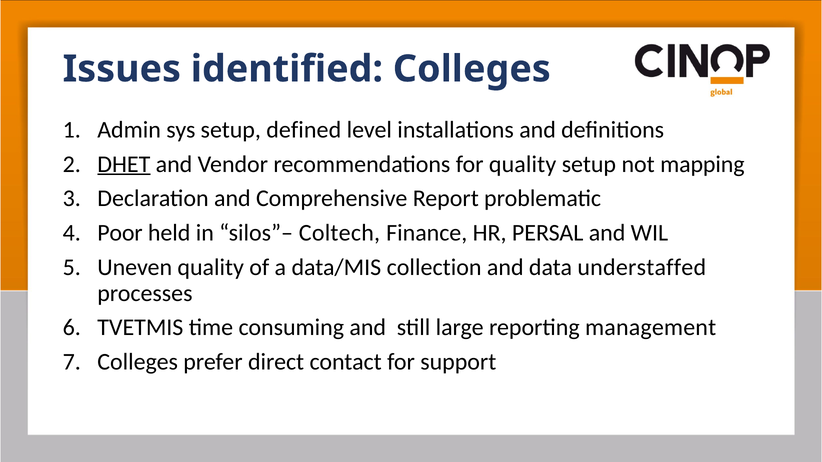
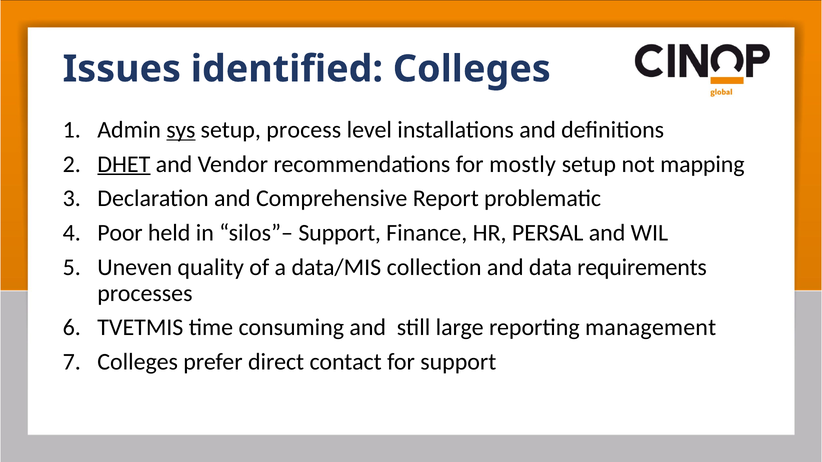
sys underline: none -> present (181, 130)
defined: defined -> process (304, 130)
for quality: quality -> mostly (523, 164)
silos”– Coltech: Coltech -> Support (340, 233)
understaffed: understaffed -> requirements (642, 267)
